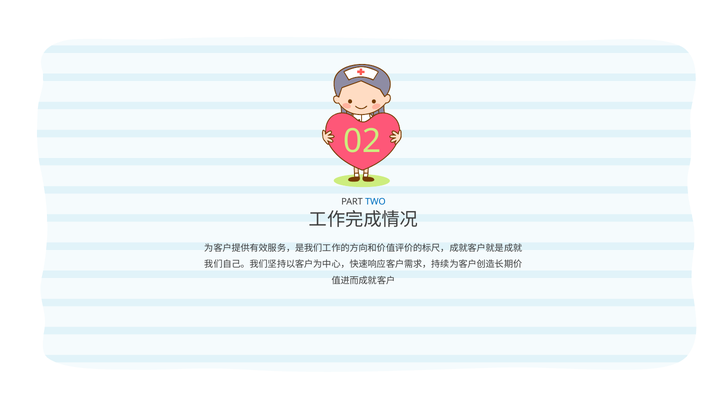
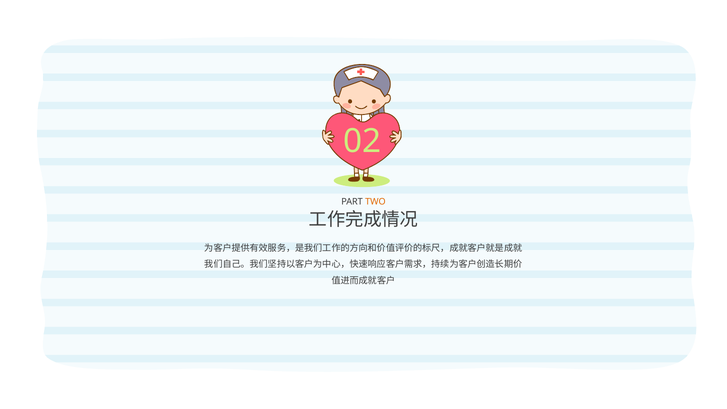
TWO colour: blue -> orange (375, 202)
